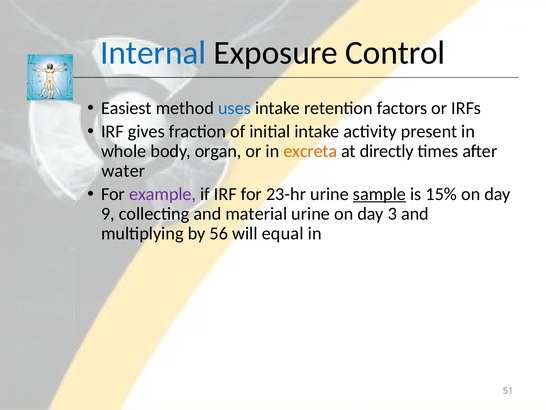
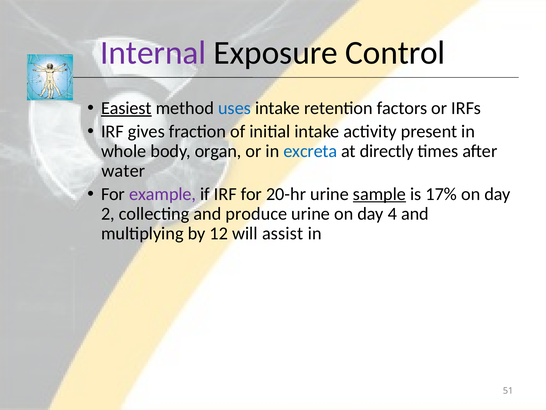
Internal colour: blue -> purple (153, 53)
Easiest underline: none -> present (126, 108)
excreta colour: orange -> blue (310, 151)
23-hr: 23-hr -> 20-hr (286, 194)
15%: 15% -> 17% (441, 194)
9: 9 -> 2 (108, 214)
material: material -> produce (256, 214)
3: 3 -> 4 (392, 214)
56: 56 -> 12 (219, 233)
equal: equal -> assist (283, 233)
